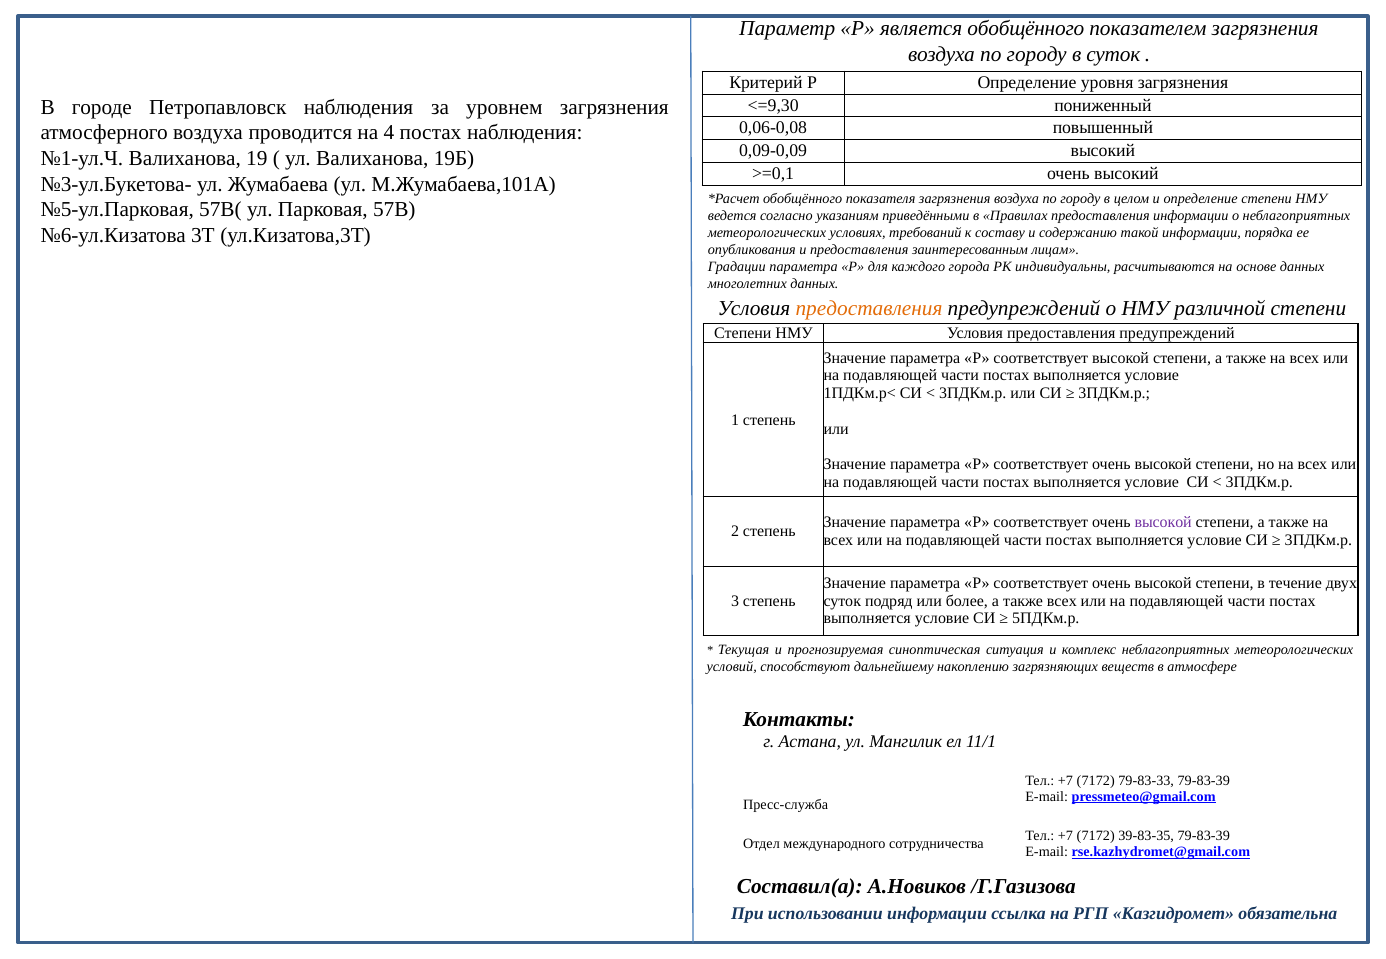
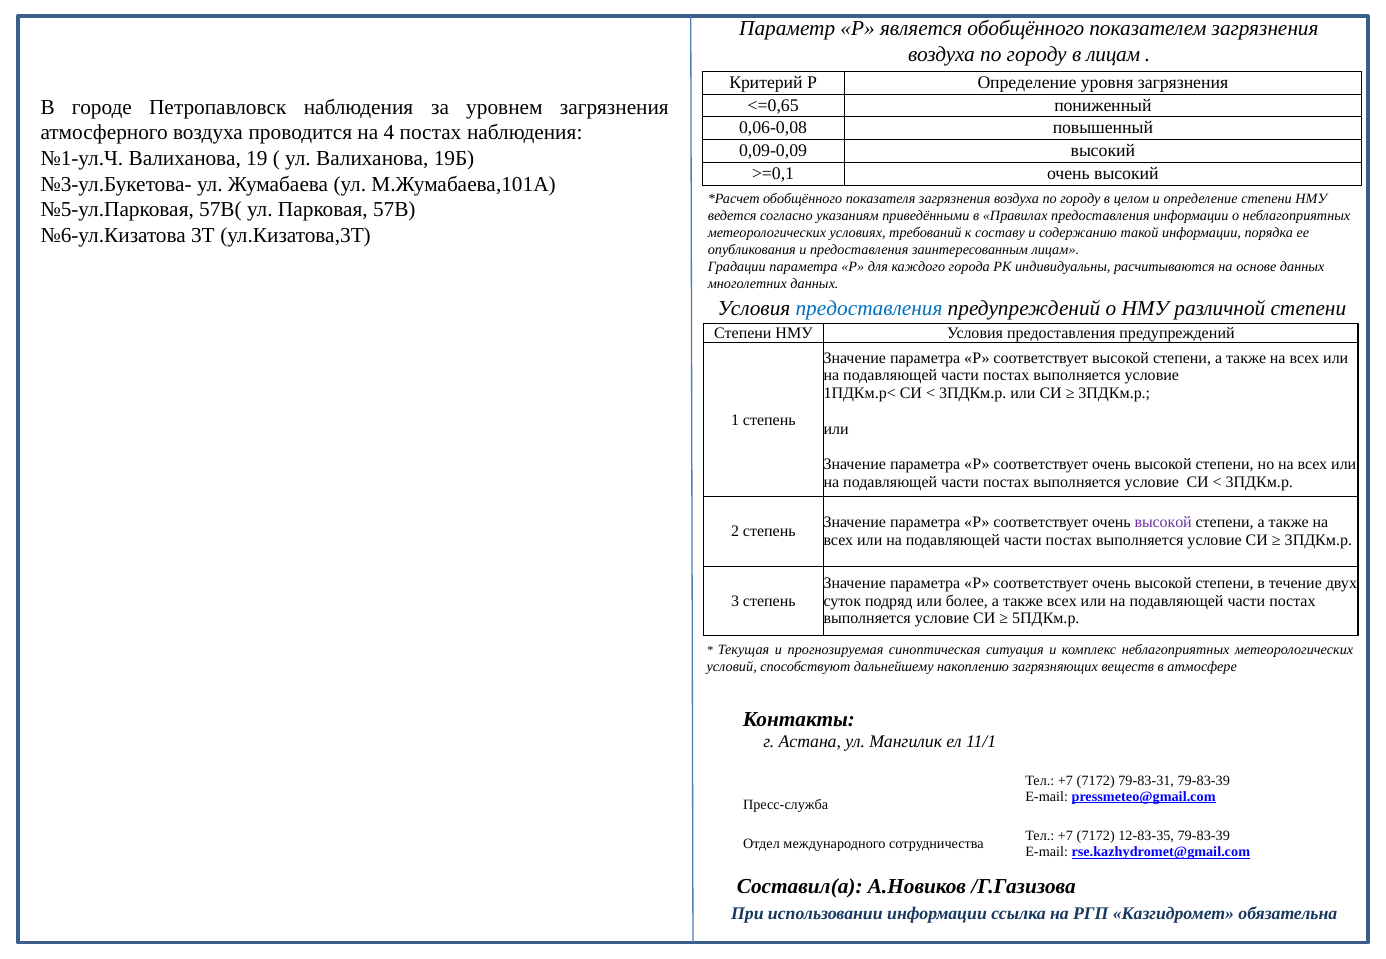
в суток: суток -> лицам (1113, 54)
<=9,30: <=9,30 -> <=0,65 (773, 105)
предоставления colour: orange -> blue (869, 309)
79-83-33: 79-83-33 -> 79-83-31 (1146, 781)
39-83-35: 39-83-35 -> 12-83-35 (1146, 837)
